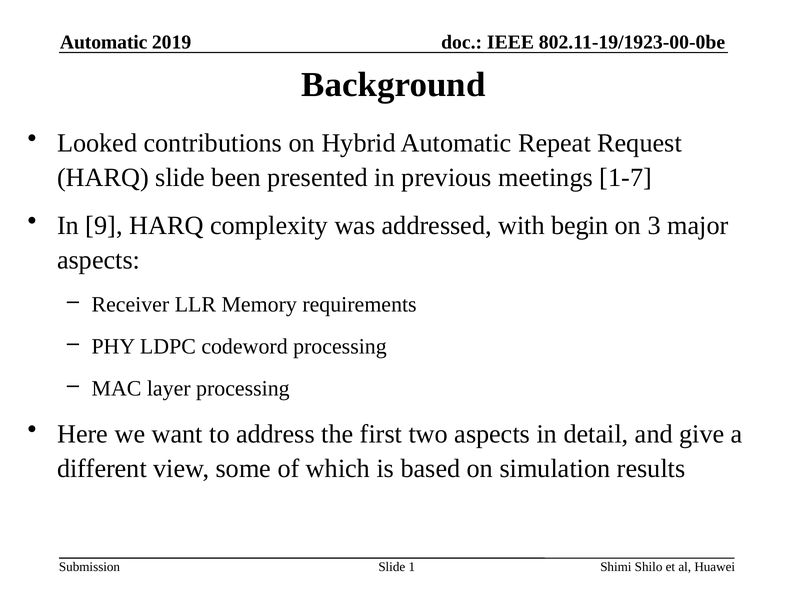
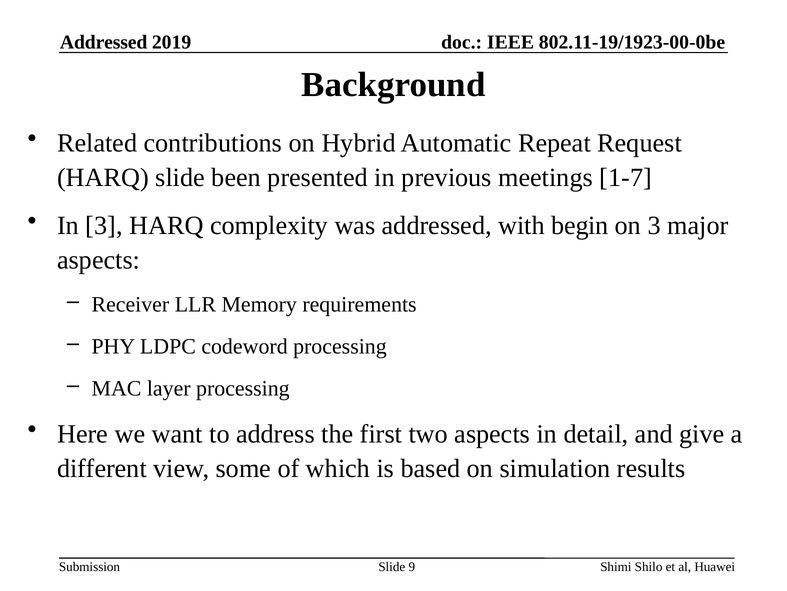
Automatic: Automatic -> Addressed (104, 42)
Looked: Looked -> Related (97, 143)
In 9: 9 -> 3 (104, 225)
1: 1 -> 9 (412, 566)
